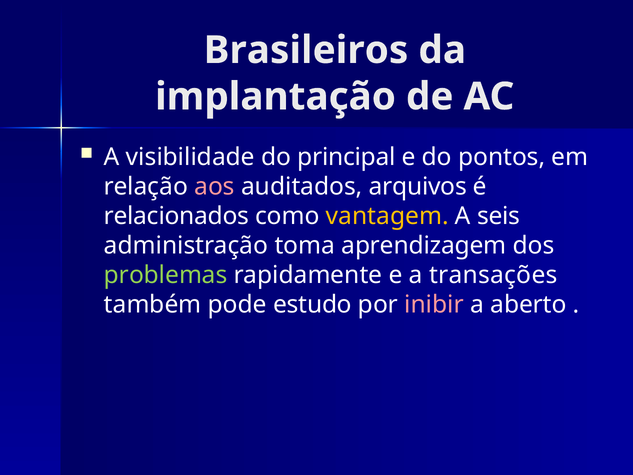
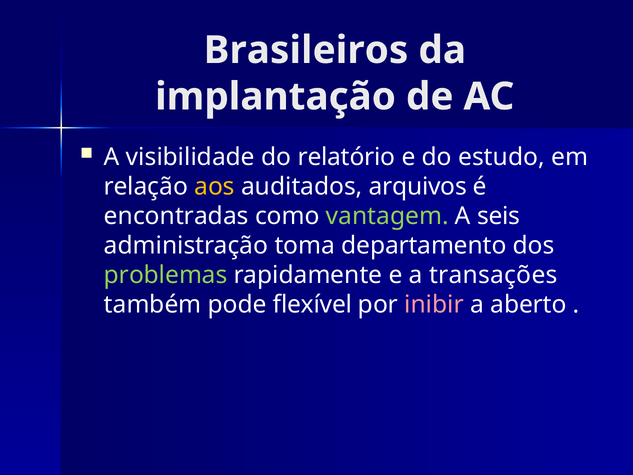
principal: principal -> relatório (346, 157)
pontos: pontos -> estudo (502, 157)
aos colour: pink -> yellow (215, 186)
relacionados: relacionados -> encontradas (176, 216)
vantagem colour: yellow -> light green (387, 216)
aprendizagem: aprendizagem -> departamento (424, 245)
estudo: estudo -> flexível (312, 305)
